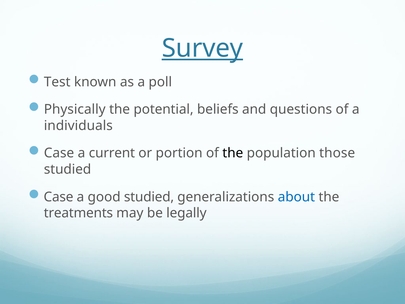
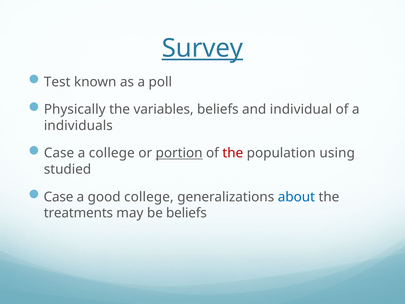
potential: potential -> variables (164, 109)
questions: questions -> individual (301, 109)
a current: current -> college (112, 153)
portion underline: none -> present (179, 153)
the colour: black -> red (233, 153)
those: those -> using (337, 153)
good studied: studied -> college (149, 197)
be legally: legally -> beliefs (186, 213)
